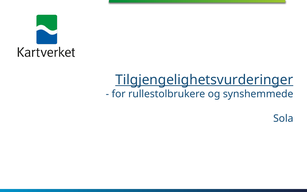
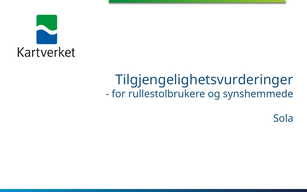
Tilgjengelighetsvurderinger underline: present -> none (204, 80)
